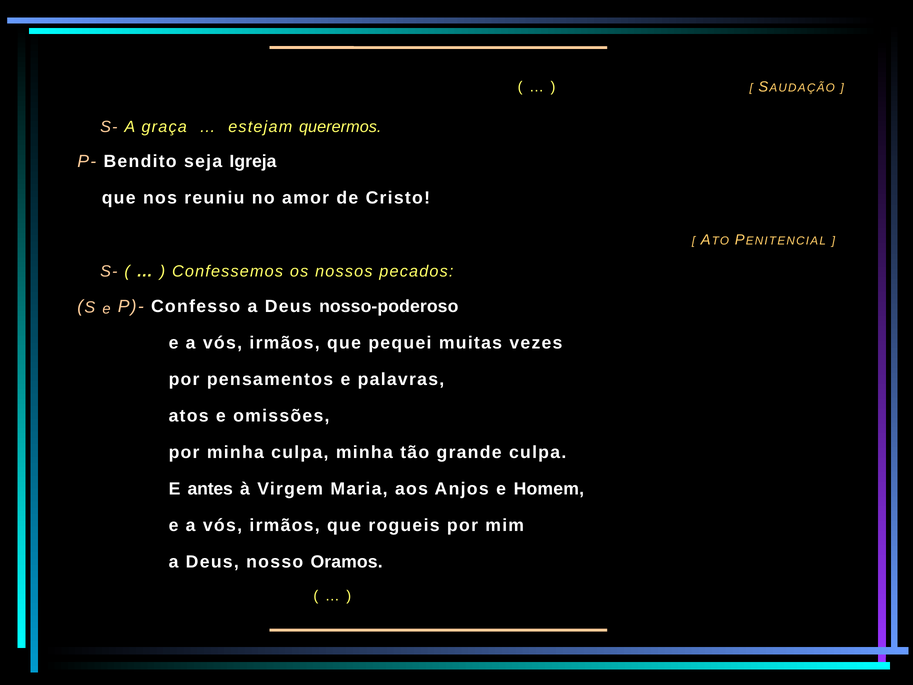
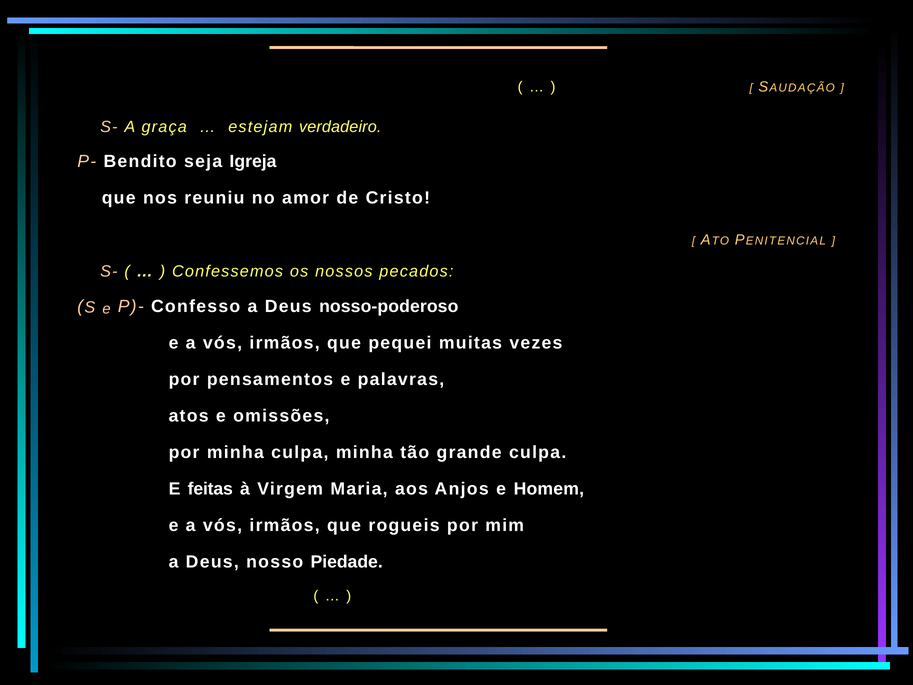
querermos: querermos -> verdadeiro (340, 127)
antes: antes -> feitas (210, 489)
Oramos: Oramos -> Piedade (347, 562)
